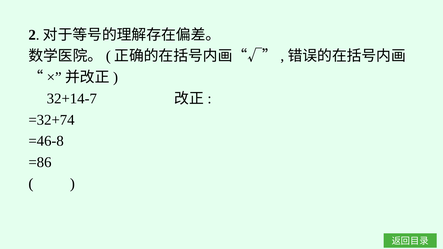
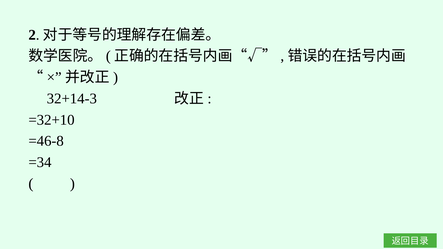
32+14-7: 32+14-7 -> 32+14-3 (72, 99)
=32+74: =32+74 -> =32+10 (52, 120)
=86: =86 -> =34 (40, 162)
